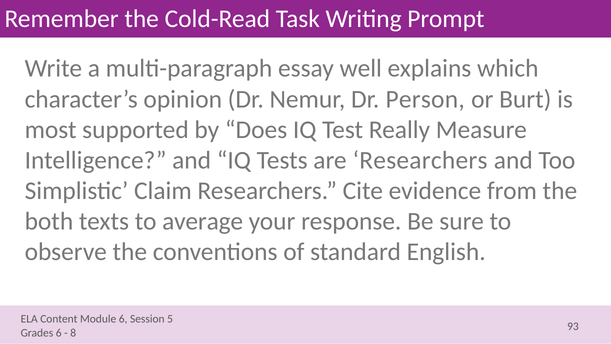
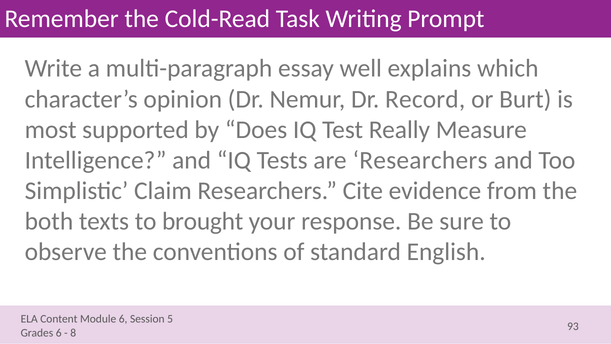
Person: Person -> Record (425, 99)
average: average -> brought (203, 221)
